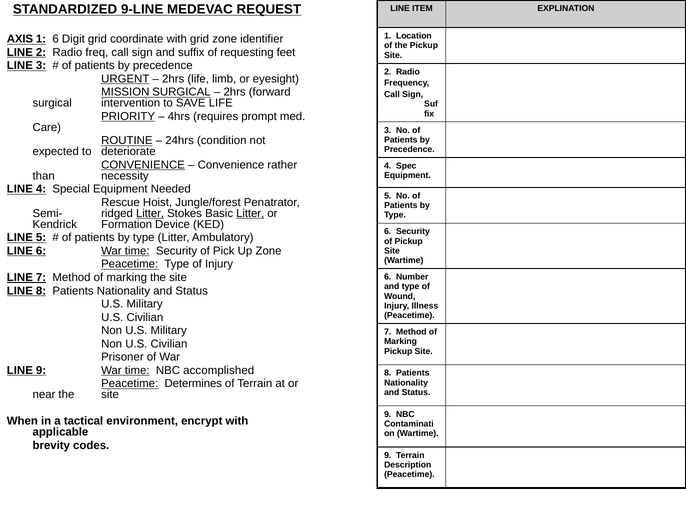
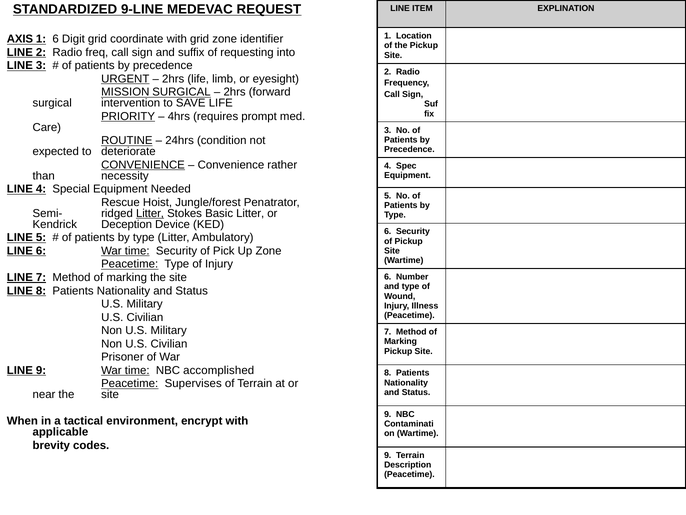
feet: feet -> into (286, 52)
Litter underline: present -> none (250, 213)
Formation: Formation -> Deception (127, 224)
Determines: Determines -> Supervises (193, 383)
